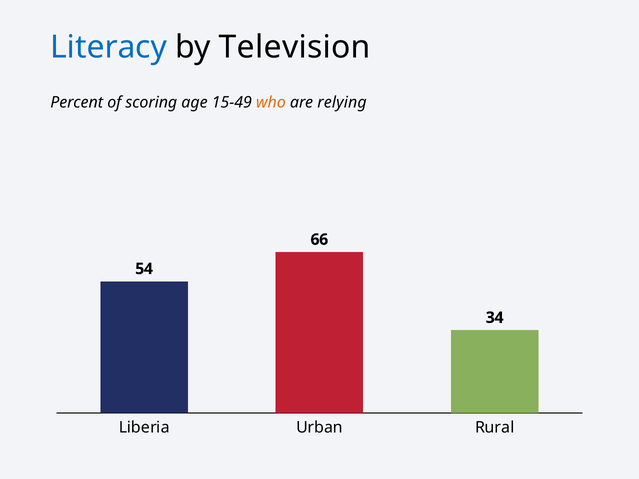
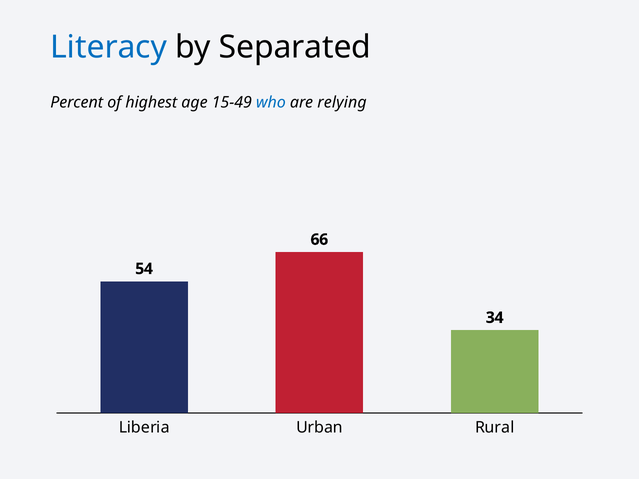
Television: Television -> Separated (295, 47)
scoring: scoring -> highest (151, 103)
who colour: orange -> blue (271, 103)
